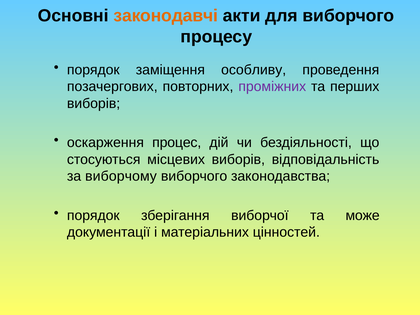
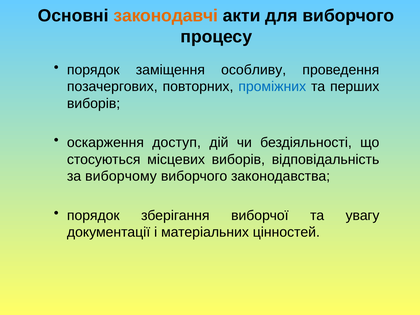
проміжних colour: purple -> blue (272, 87)
процес: процес -> доступ (177, 143)
може: може -> увагу (363, 215)
